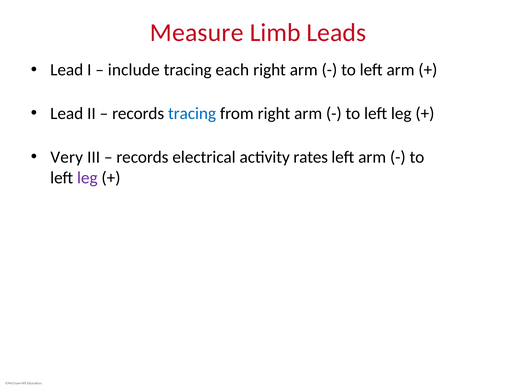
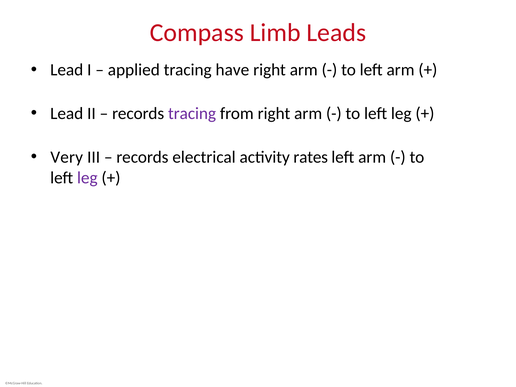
Measure: Measure -> Compass (197, 33)
include: include -> applied (134, 70)
each: each -> have (232, 70)
tracing colour: blue -> purple (192, 114)
